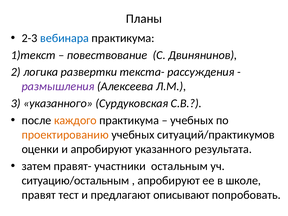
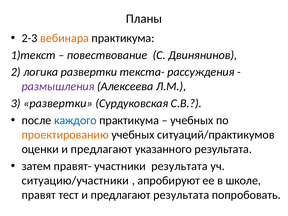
вебинара colour: blue -> orange (64, 38)
3 указанного: указанного -> развертки (58, 103)
каждого colour: orange -> blue (75, 120)
оценки и апробируют: апробируют -> предлагают (101, 149)
участники остальным: остальным -> результата (179, 166)
ситуацию/остальным: ситуацию/остальным -> ситуацию/участники (75, 181)
предлагают описывают: описывают -> результата (181, 195)
